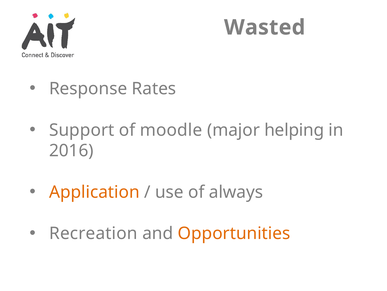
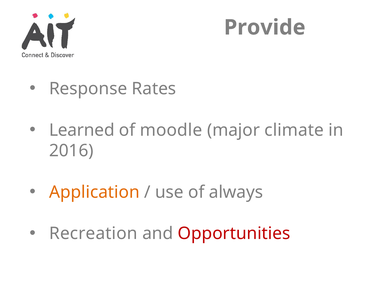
Wasted: Wasted -> Provide (265, 27)
Support: Support -> Learned (82, 130)
helping: helping -> climate (294, 130)
Opportunities colour: orange -> red (234, 233)
